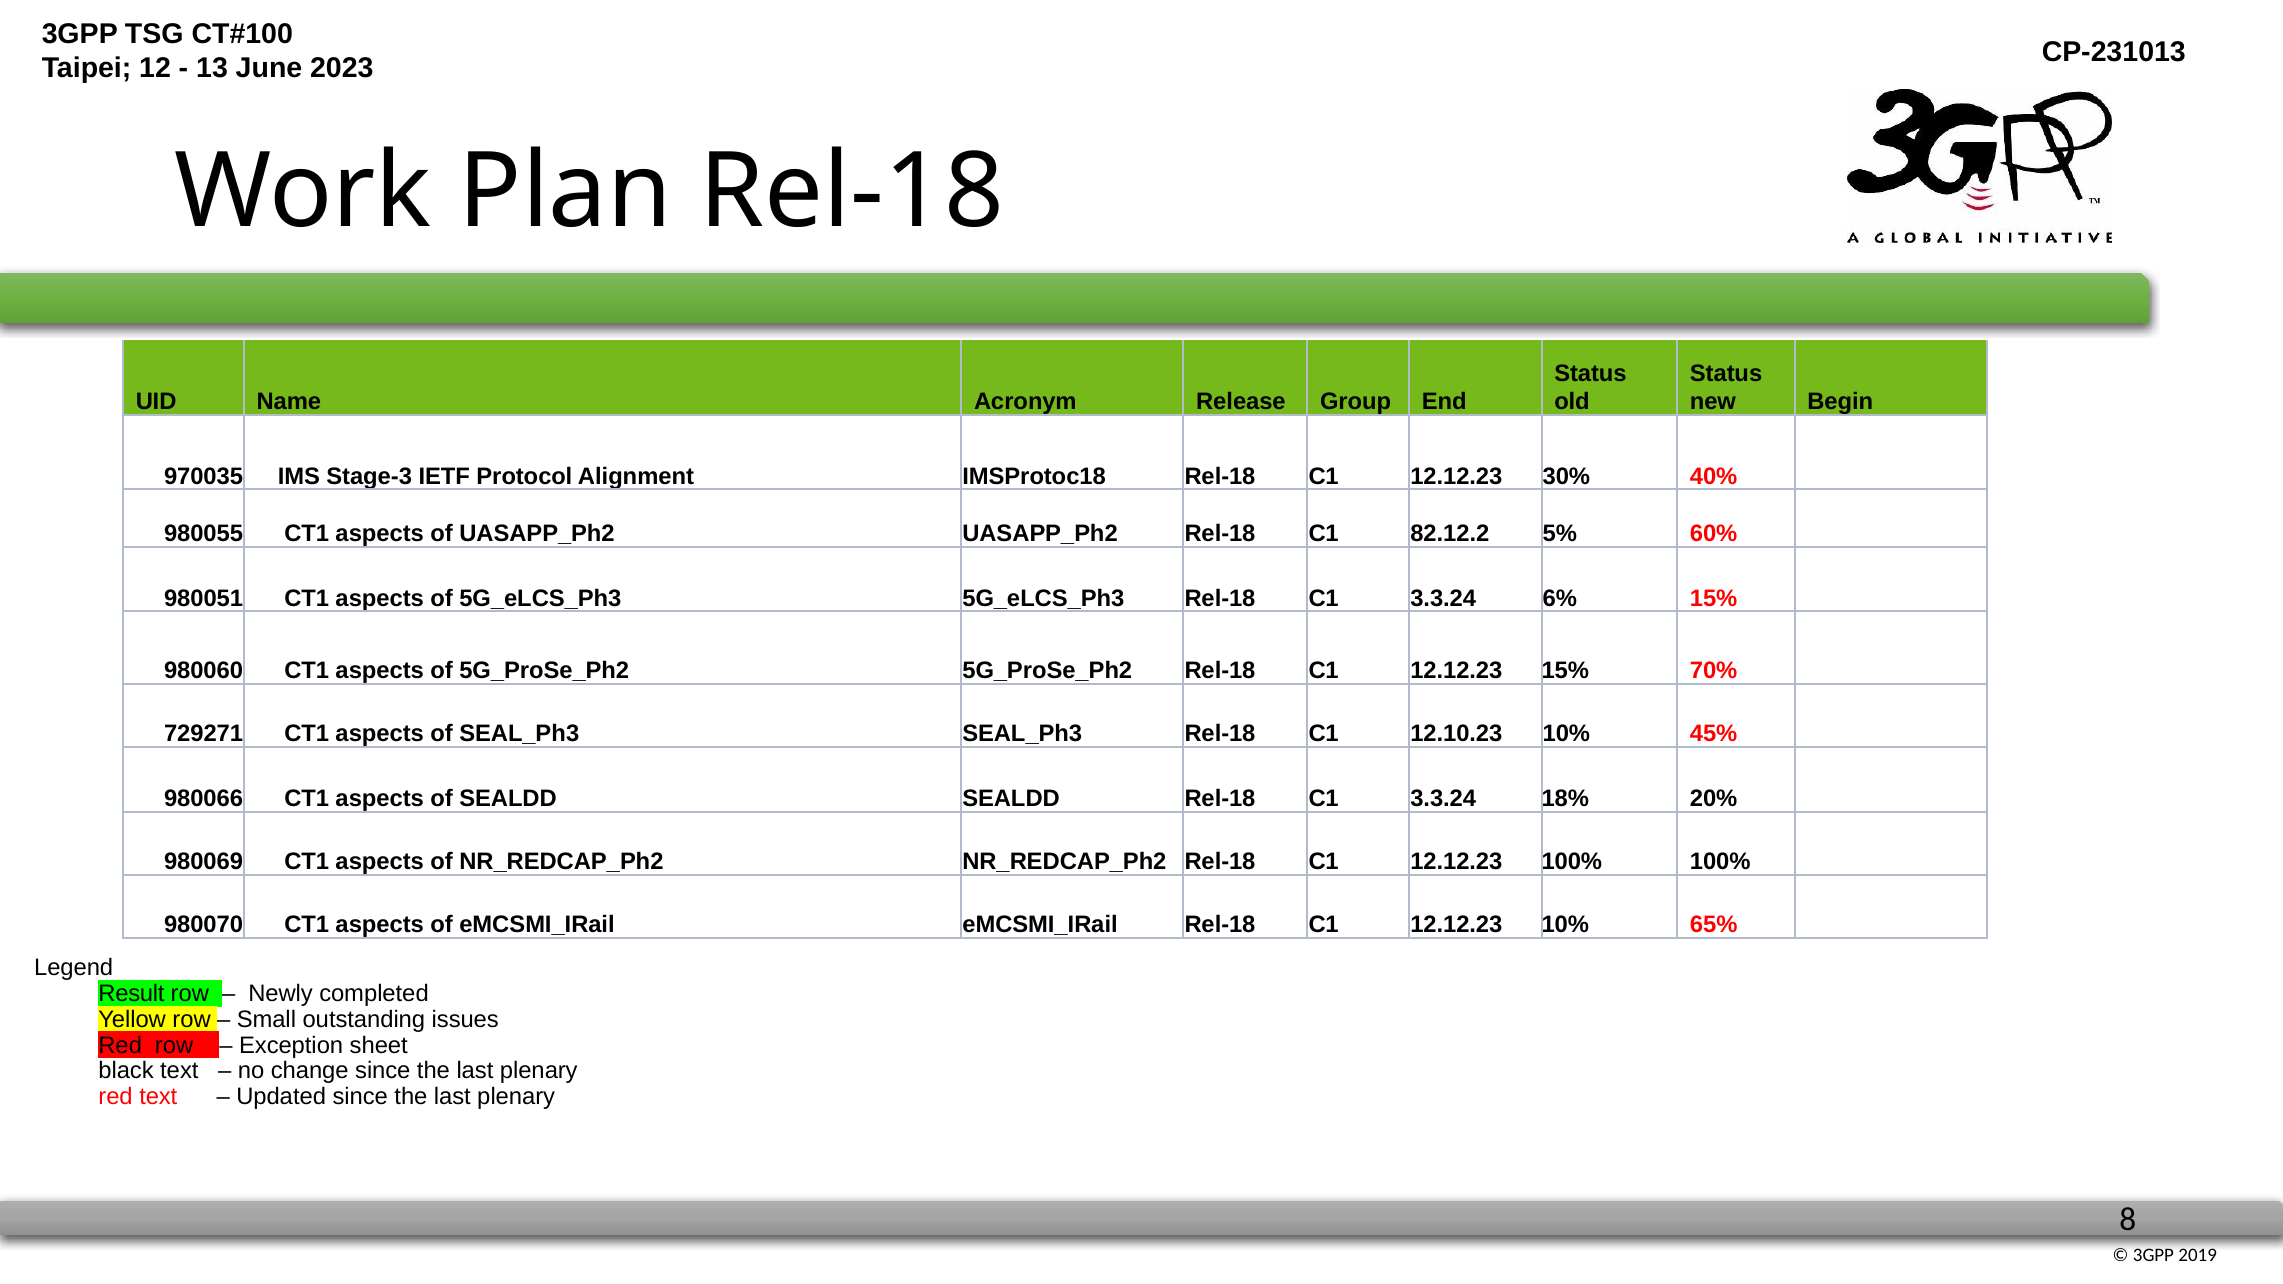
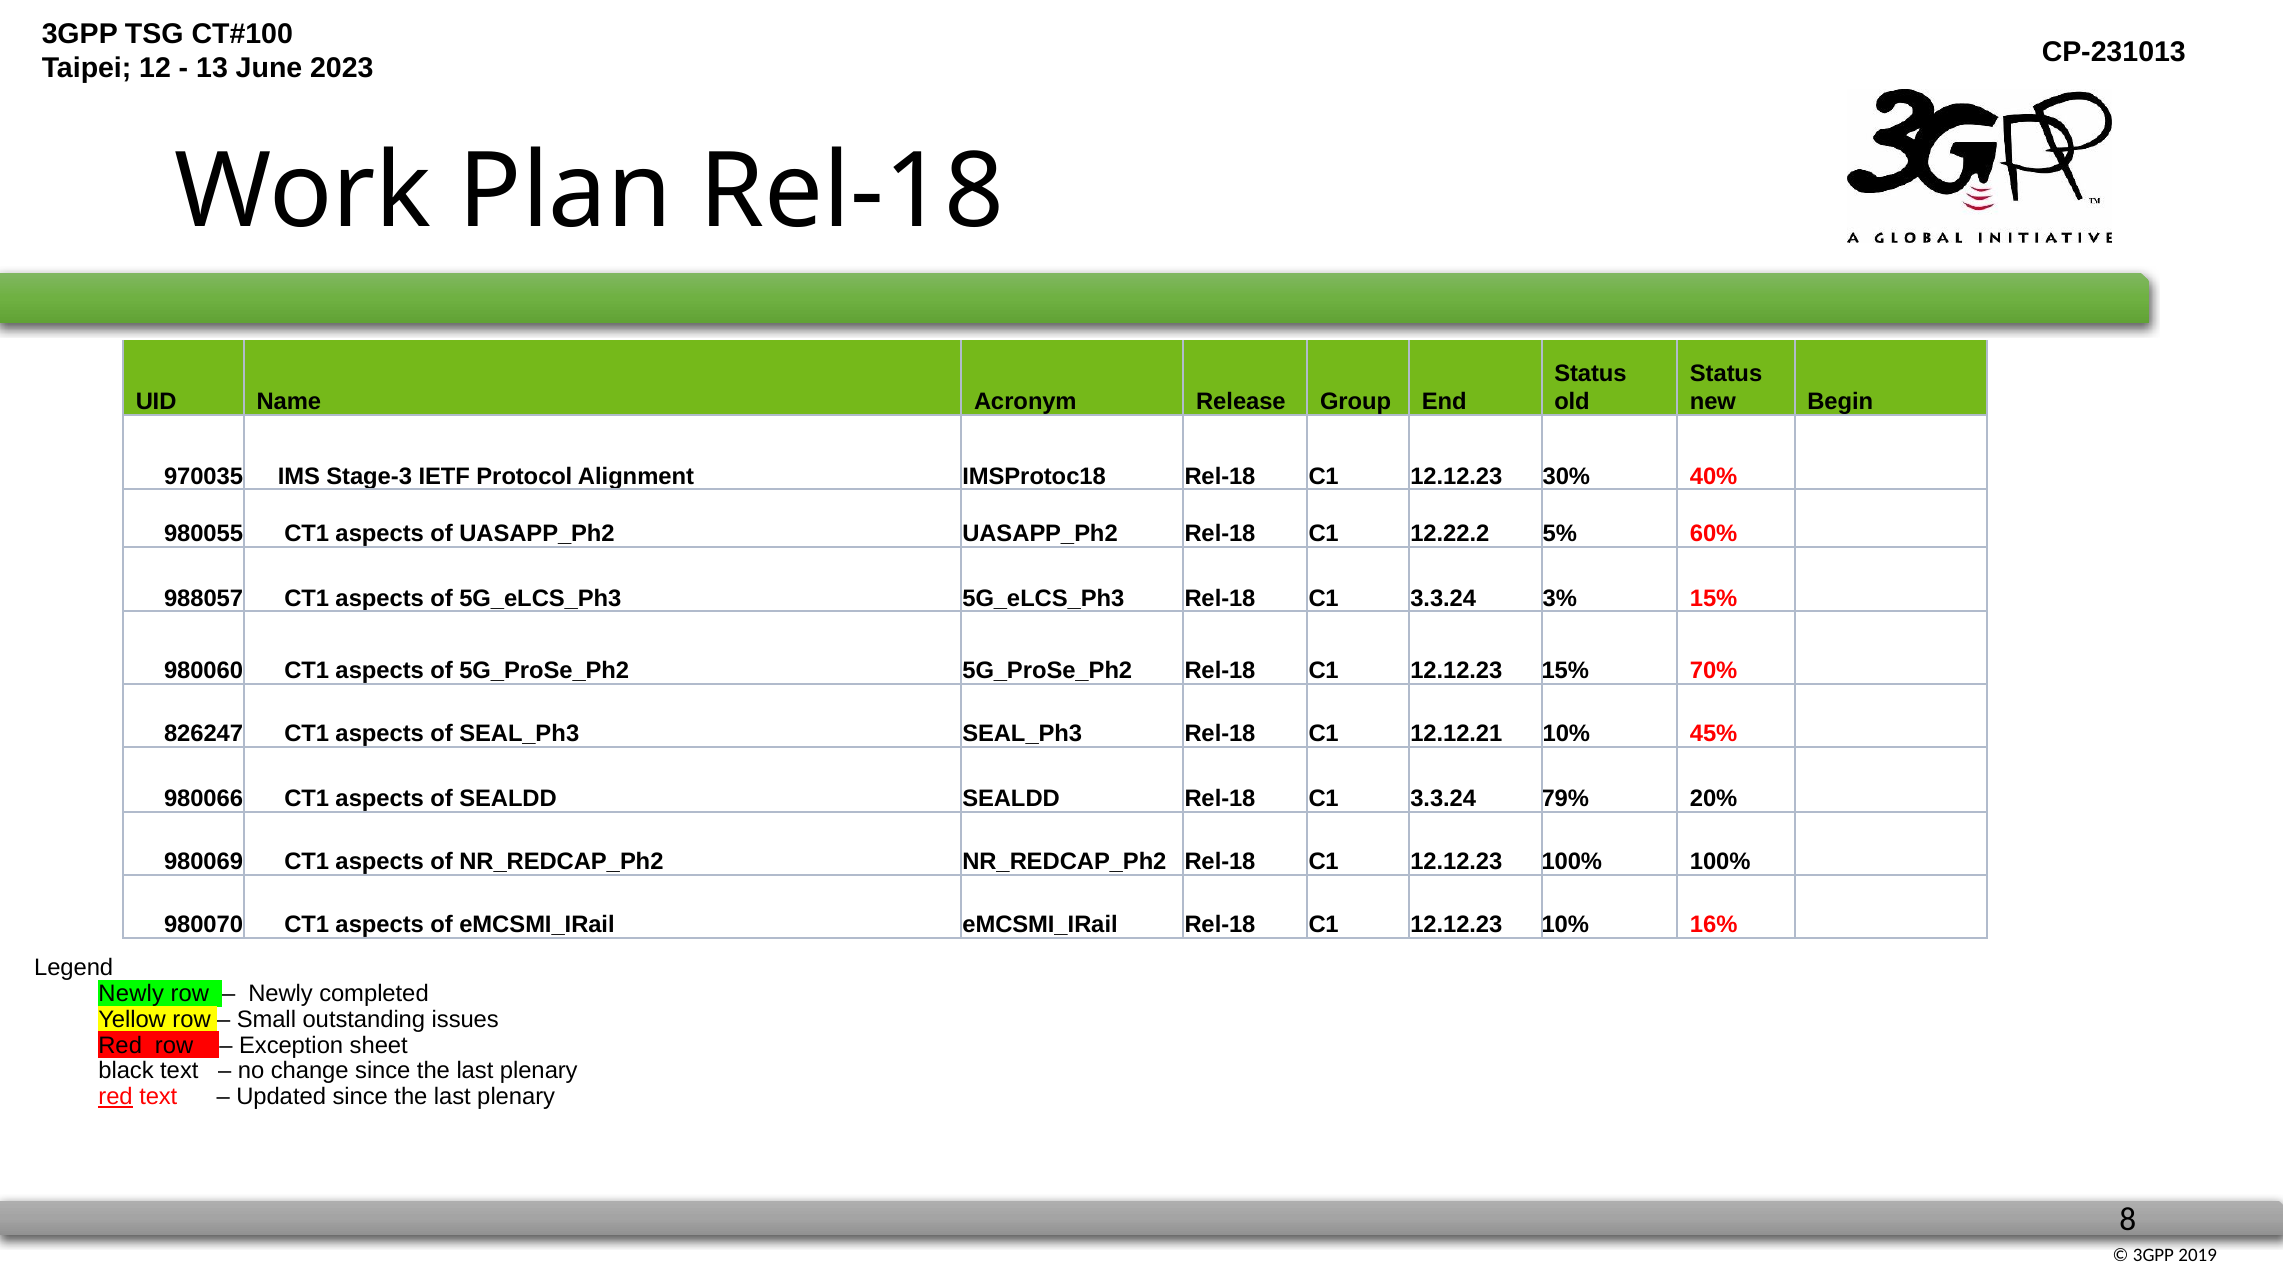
82.12.2: 82.12.2 -> 12.22.2 (1450, 534)
980051: 980051 -> 988057 (204, 599)
6%: 6% -> 3% (1560, 599)
729271: 729271 -> 826247 (204, 734)
12.10.23: 12.10.23 -> 12.12.21 (1456, 734)
18%: 18% -> 79% (1565, 799)
65%: 65% -> 16% (1714, 925)
Result: Result -> Newly (131, 994)
red underline: none -> present (116, 1097)
